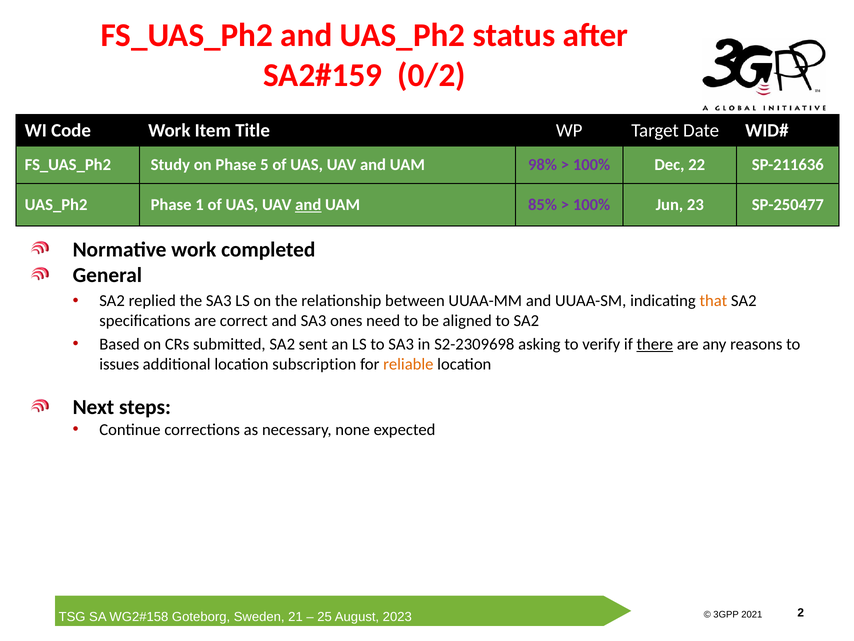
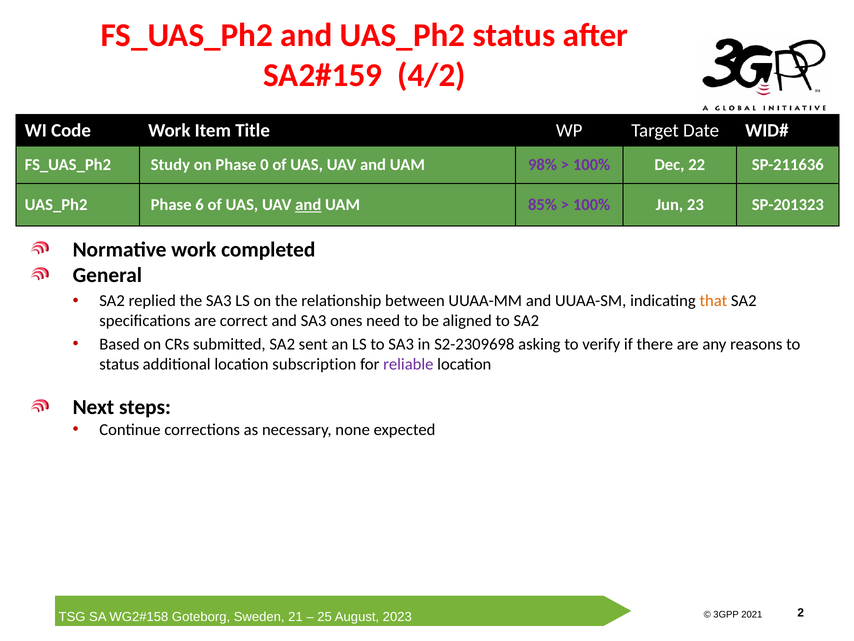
0/2: 0/2 -> 4/2 (432, 75)
5: 5 -> 0 (264, 165)
1: 1 -> 6 (200, 205)
SP-250477: SP-250477 -> SP-201323 (788, 205)
there underline: present -> none (655, 344)
issues: issues -> status (119, 364)
reliable colour: orange -> purple (408, 364)
